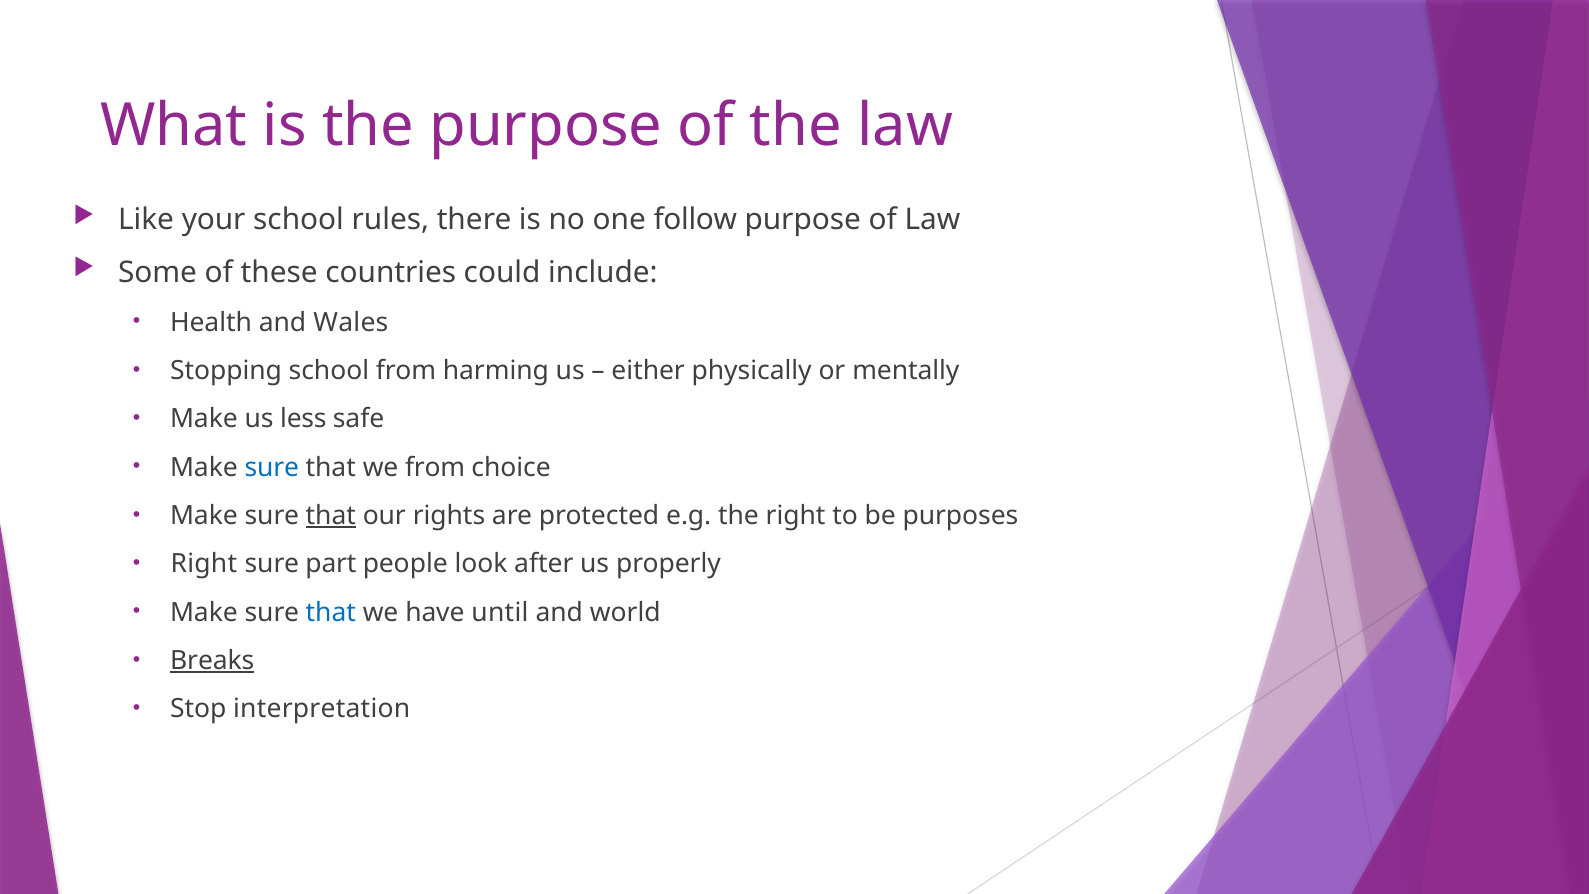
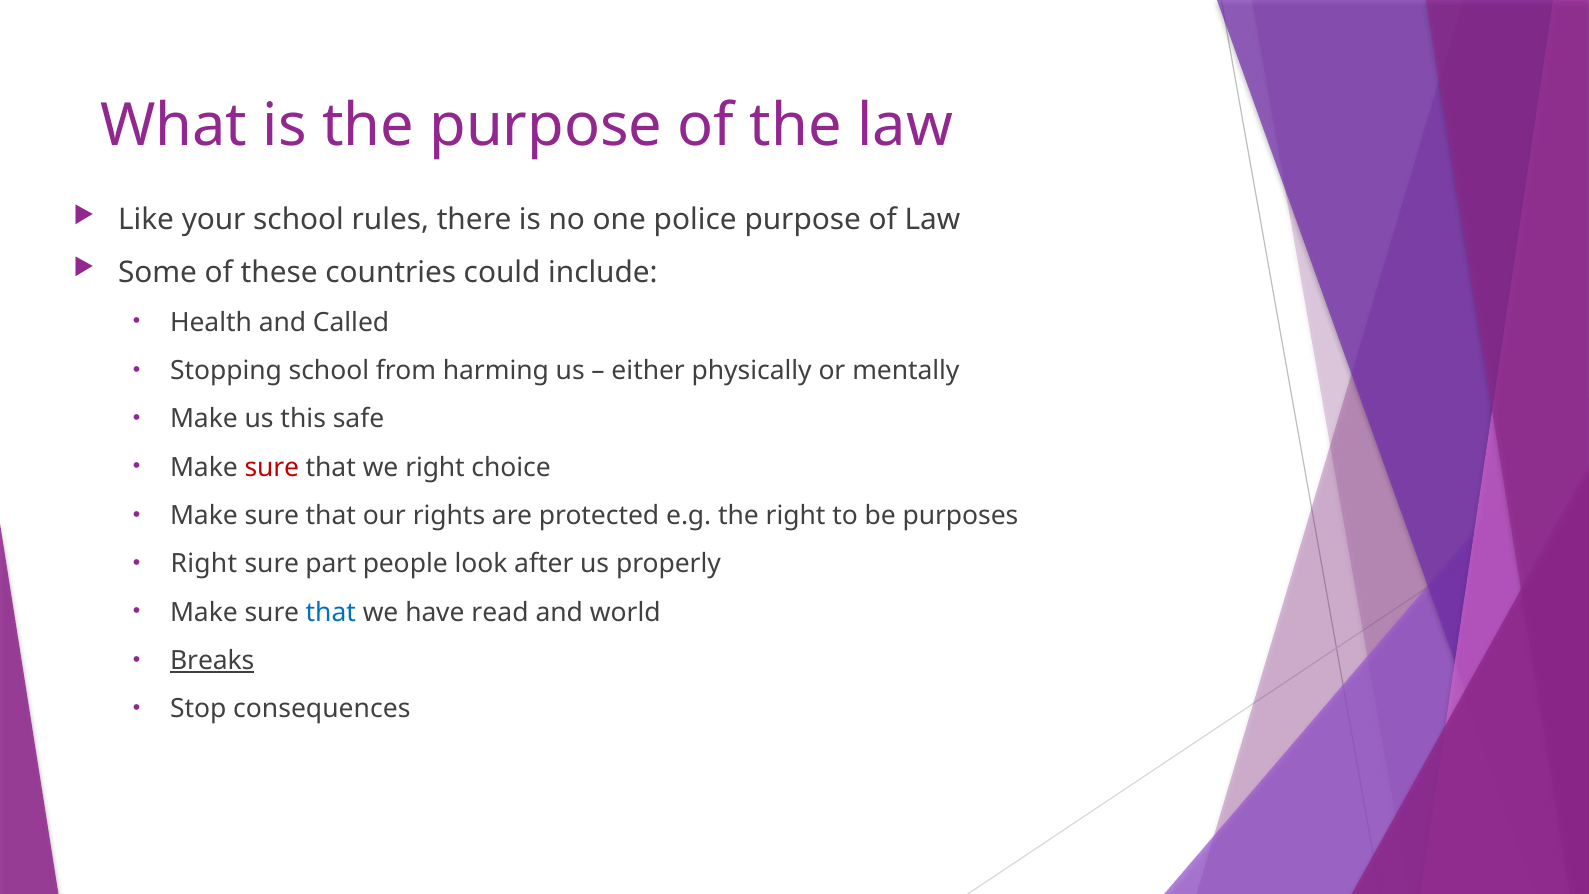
follow: follow -> police (695, 220)
Wales: Wales -> Called (351, 322)
less: less -> this (303, 419)
sure colour: blue -> red (272, 467)
we from: from -> right (435, 467)
that underline: present -> none (331, 516)
until: until -> read (500, 612)
interpretation: interpretation -> consequences (322, 709)
